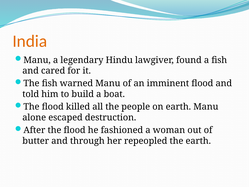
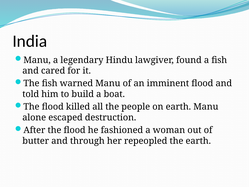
India colour: orange -> black (30, 41)
